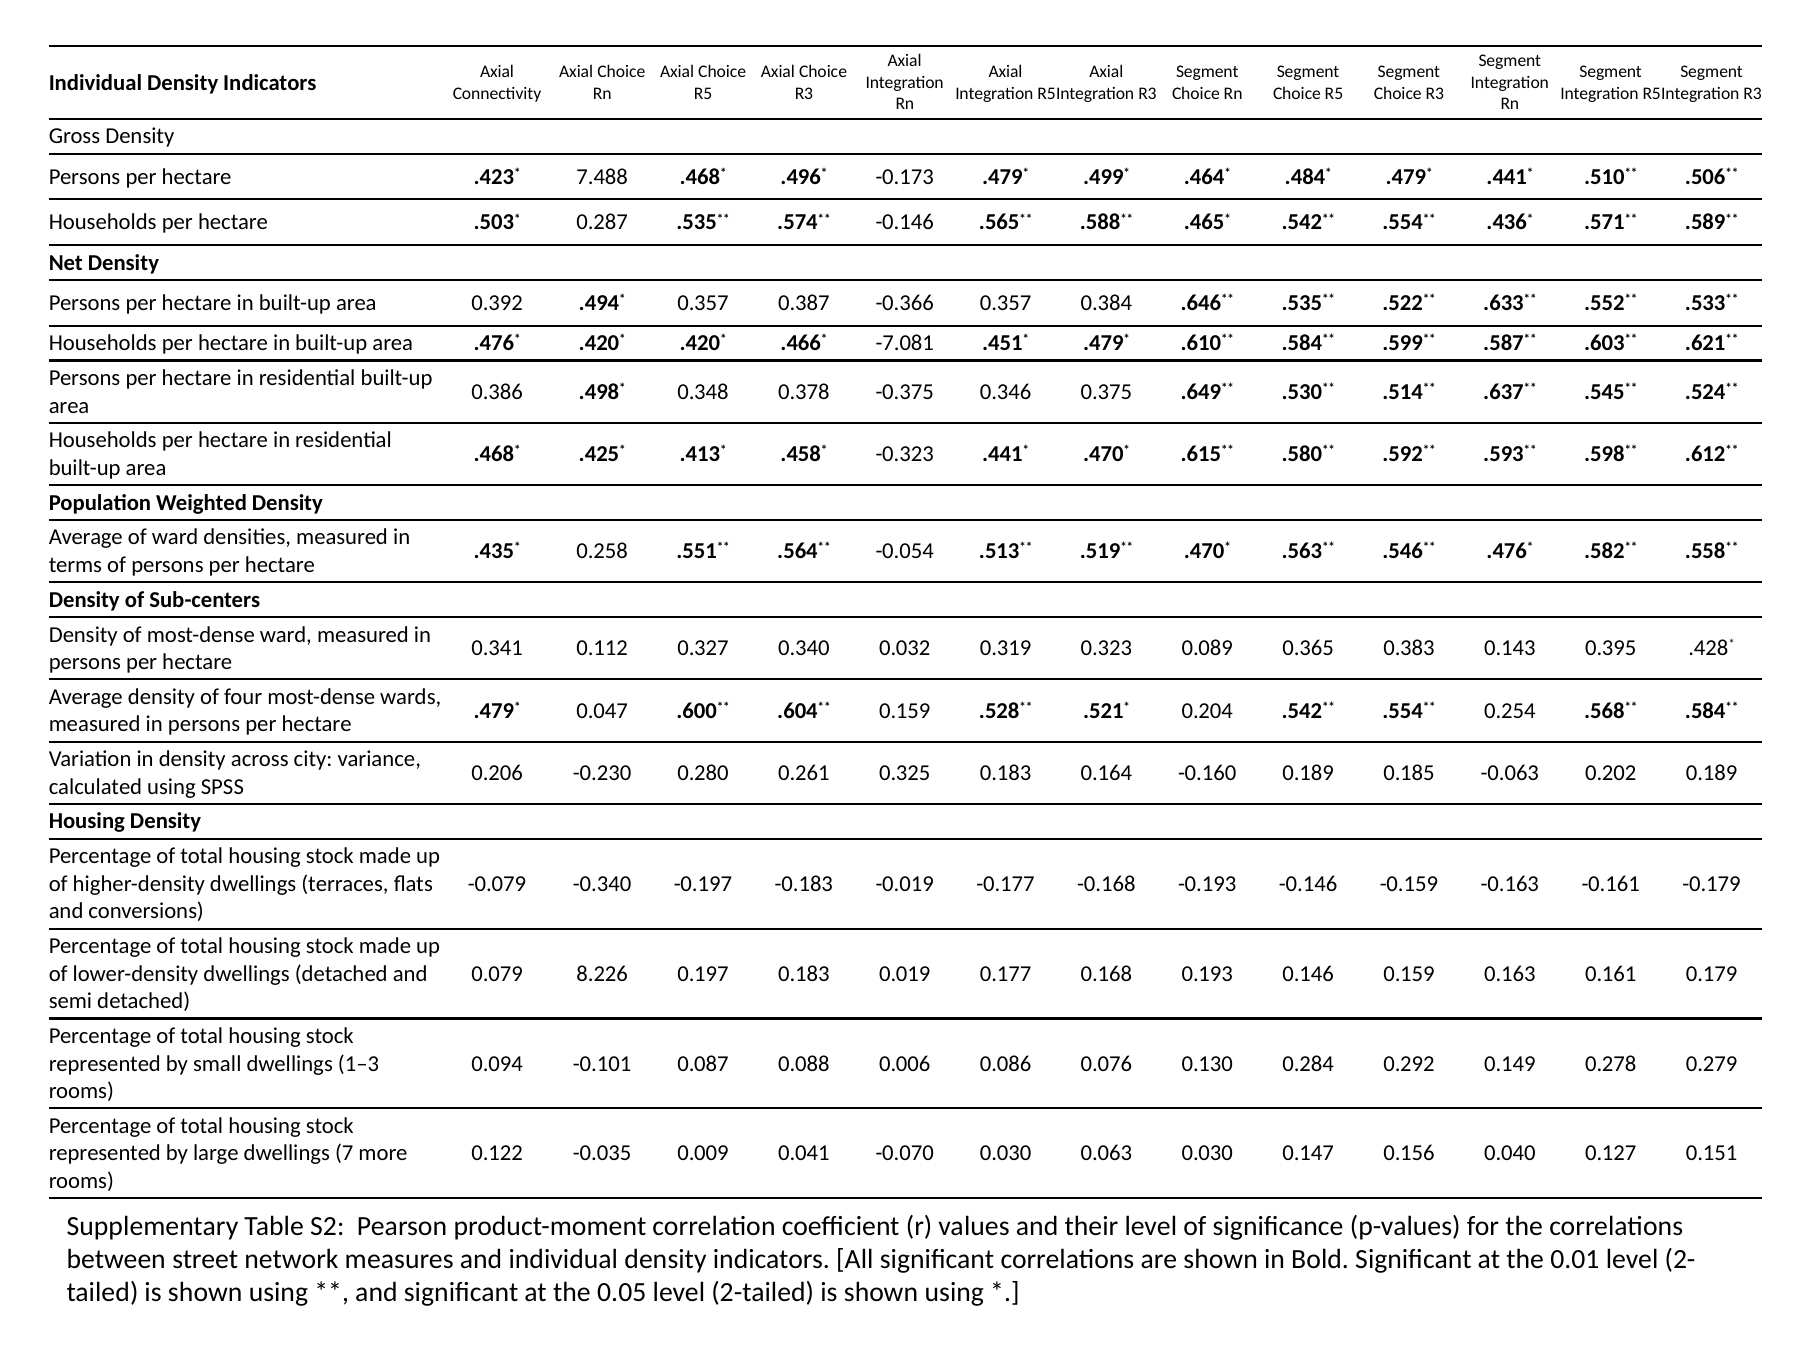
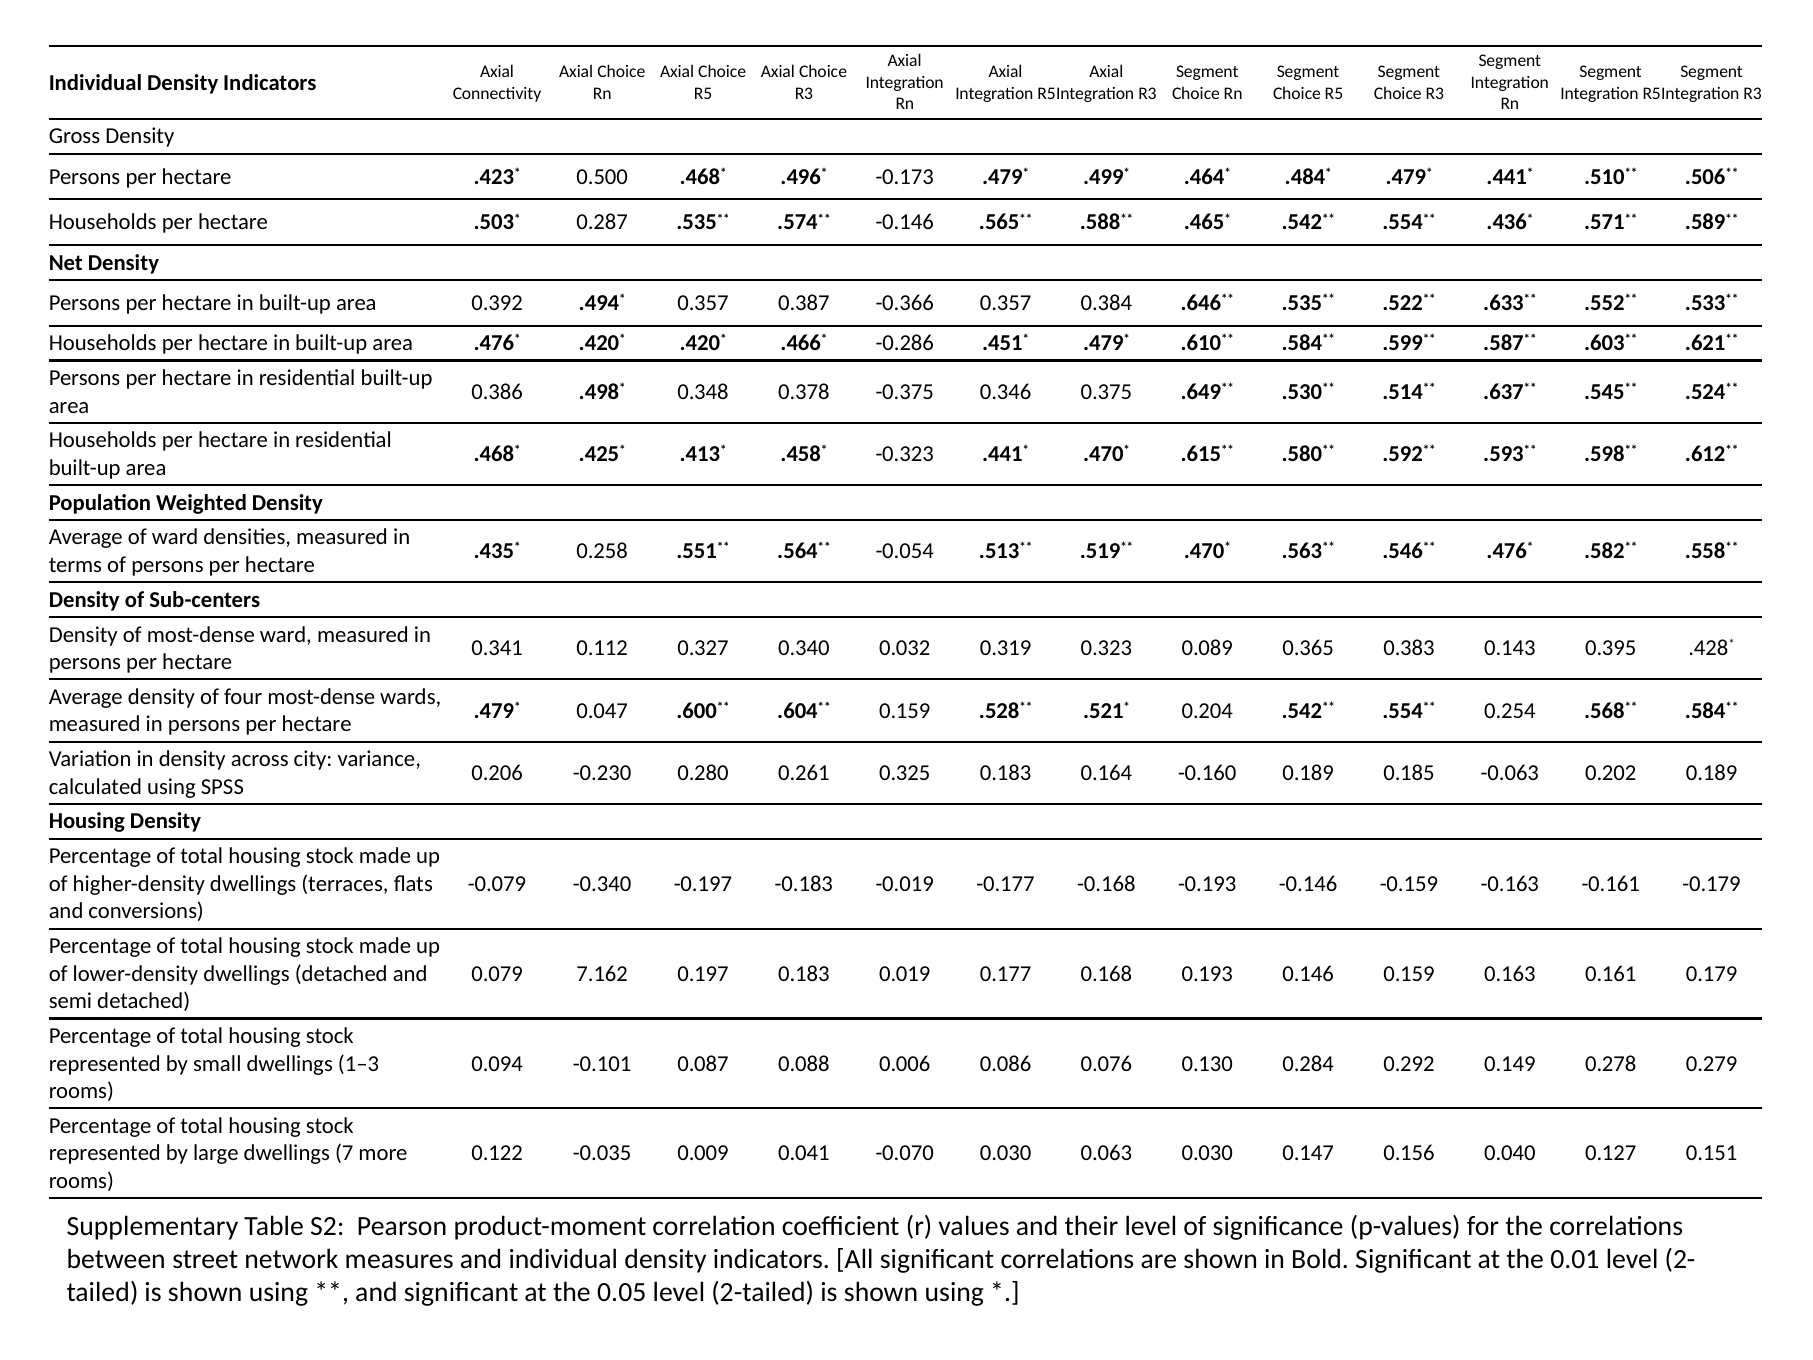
7.488: 7.488 -> 0.500 (602, 177)
-7.081: -7.081 -> -0.286 (905, 343)
8.226: 8.226 -> 7.162 (602, 974)
